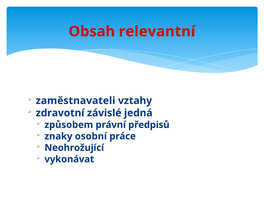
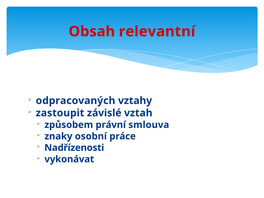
zaměstnavateli: zaměstnavateli -> odpracovaných (76, 101)
zdravotní: zdravotní -> zastoupit (60, 113)
jedná: jedná -> vztah (138, 113)
předpisů: předpisů -> smlouva (149, 125)
Neohrožující: Neohrožující -> Nadřízenosti (74, 148)
